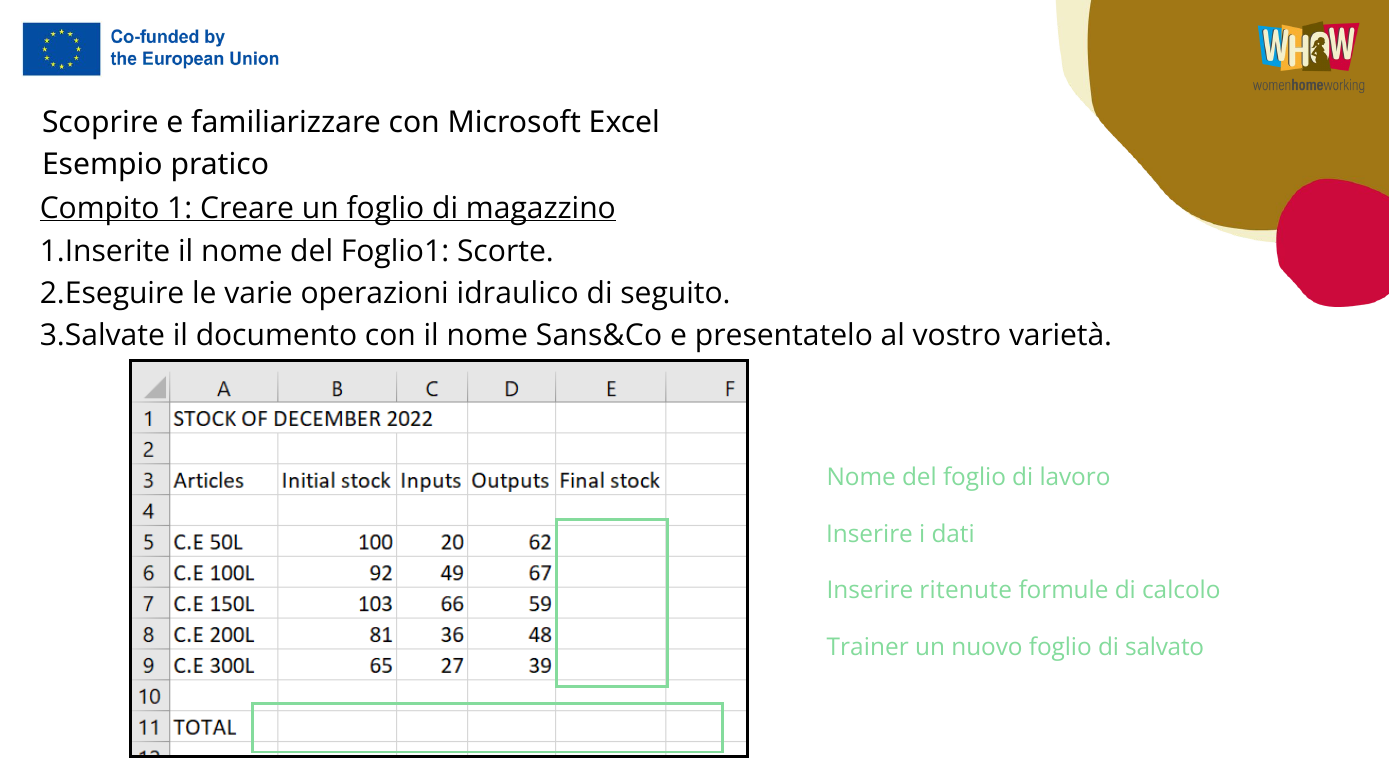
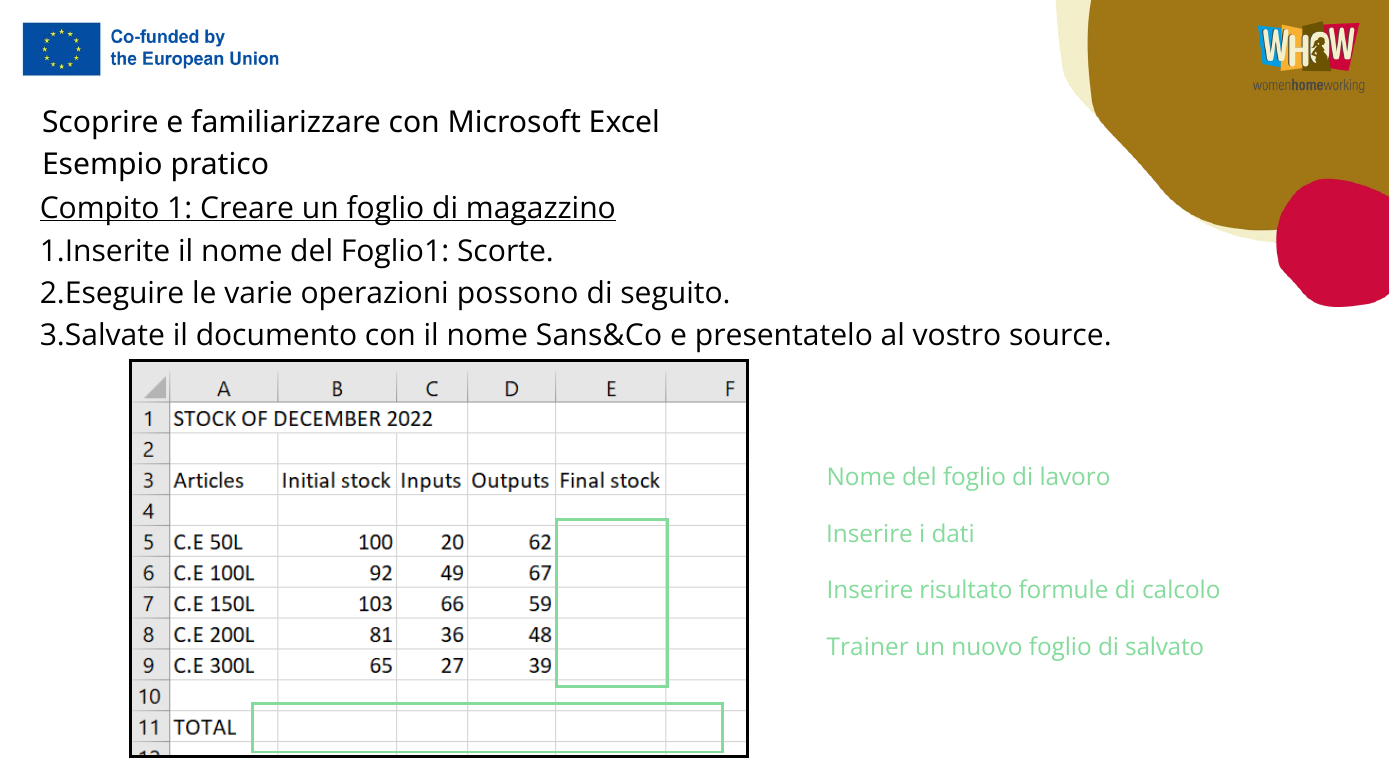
idraulico: idraulico -> possono (518, 293)
varietà: varietà -> source (1060, 335)
ritenute: ritenute -> risultato (966, 590)
